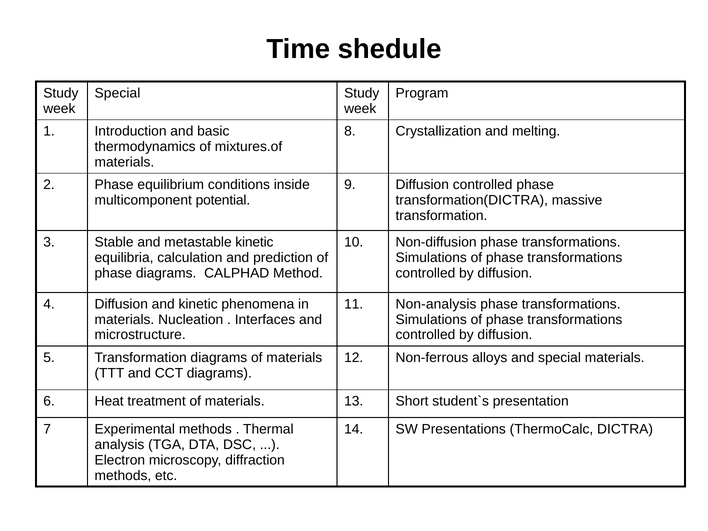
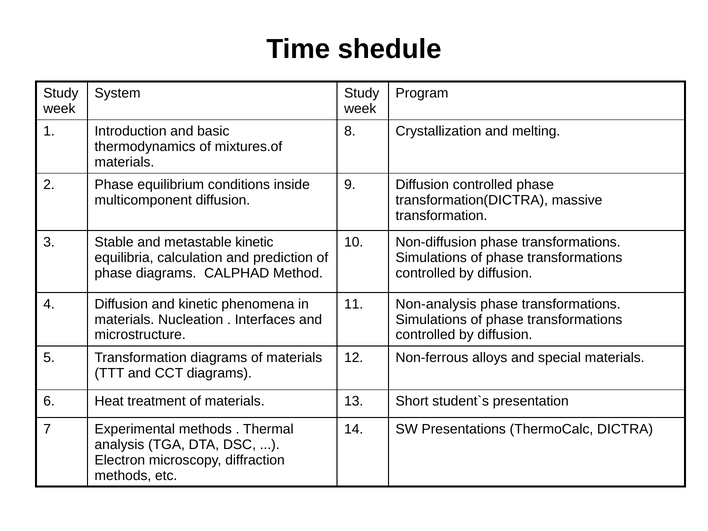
Special: Special -> System (118, 93)
multicomponent potential: potential -> diffusion (223, 200)
